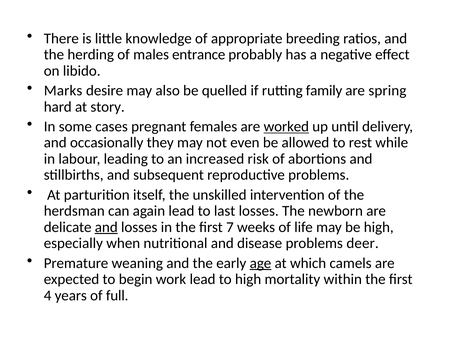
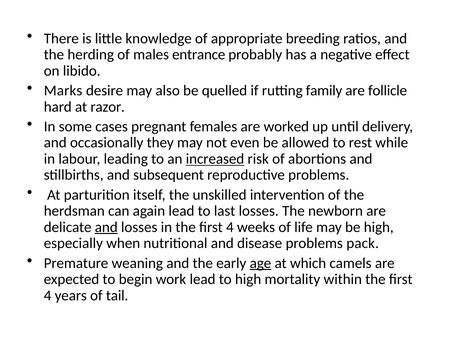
spring: spring -> follicle (388, 91)
story: story -> razor (108, 107)
worked underline: present -> none (286, 126)
increased underline: none -> present (215, 159)
in the first 7: 7 -> 4 (230, 227)
deer: deer -> pack (363, 243)
full: full -> tail (117, 295)
